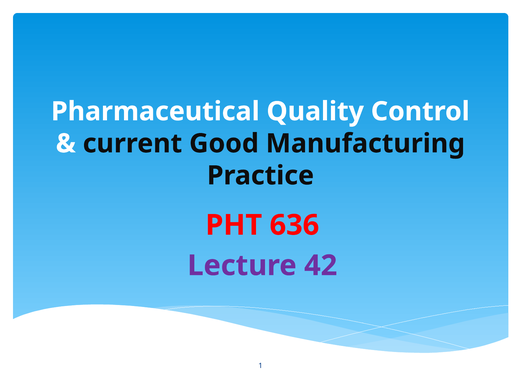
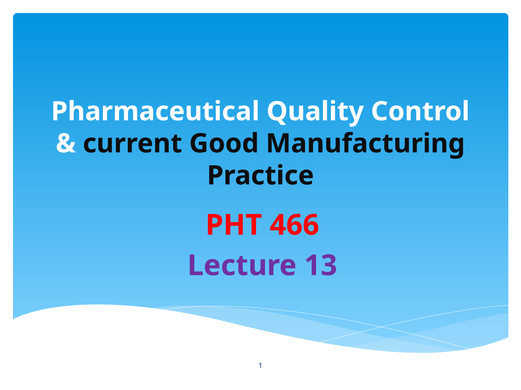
636: 636 -> 466 (294, 226)
42: 42 -> 13 (321, 266)
